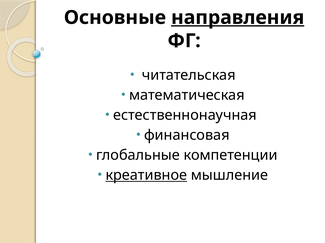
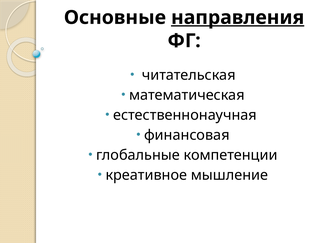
креативное underline: present -> none (146, 176)
